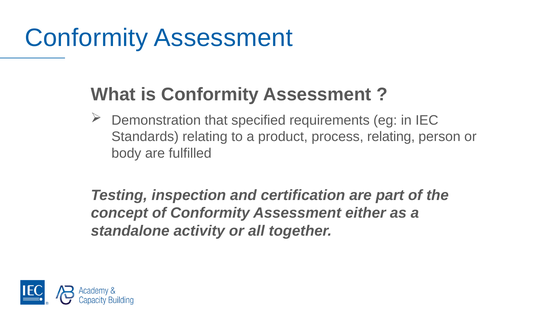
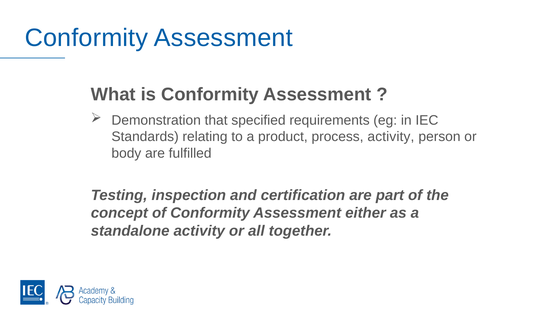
process relating: relating -> activity (391, 137)
